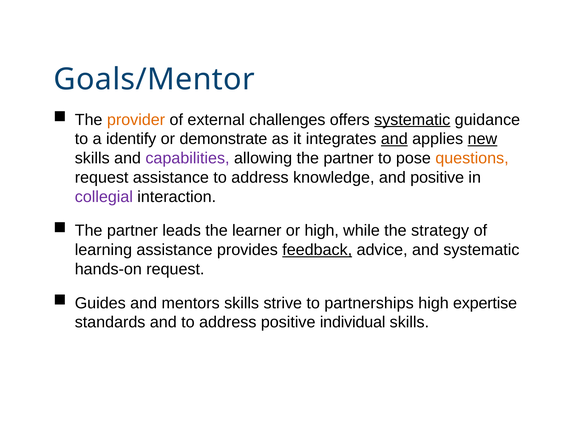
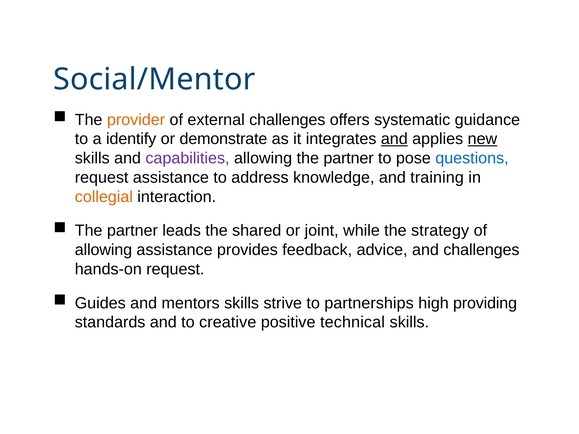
Goals/Mentor: Goals/Mentor -> Social/Mentor (154, 79)
systematic underline: present -> none (412, 120)
questions colour: orange -> blue (472, 158)
and positive: positive -> training (437, 178)
collegial colour: purple -> orange (104, 197)
learner: learner -> shared (257, 231)
or high: high -> joint (322, 231)
learning: learning -> allowing (103, 250)
feedback underline: present -> none (317, 250)
and systematic: systematic -> challenges (481, 250)
expertise: expertise -> providing (485, 303)
and to address: address -> creative (228, 323)
individual: individual -> technical (352, 323)
